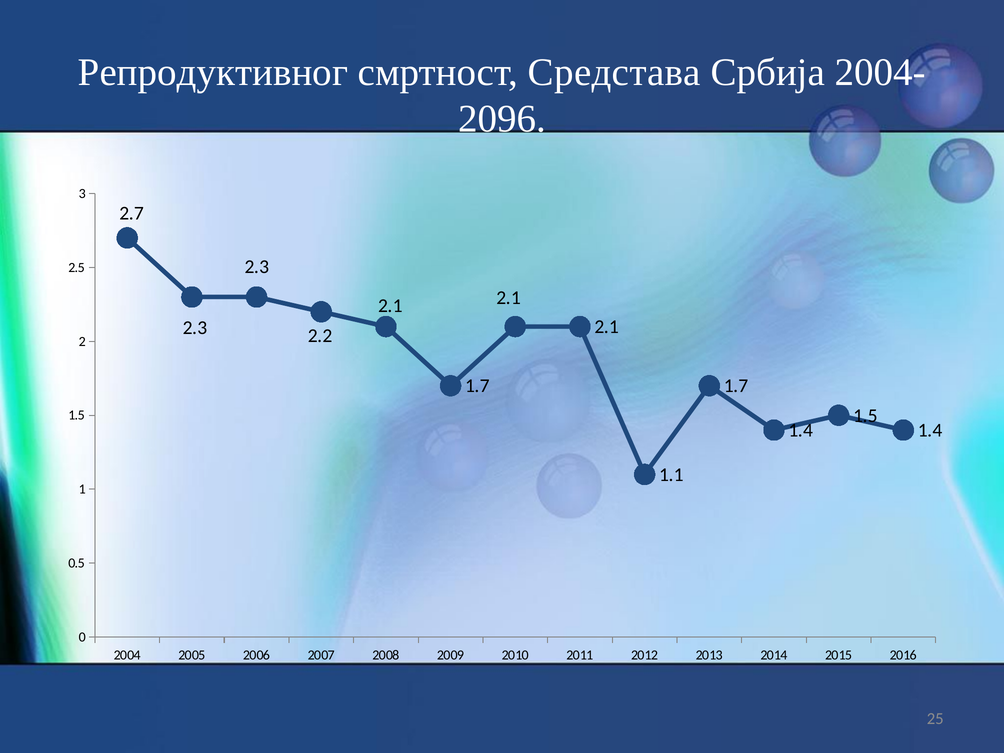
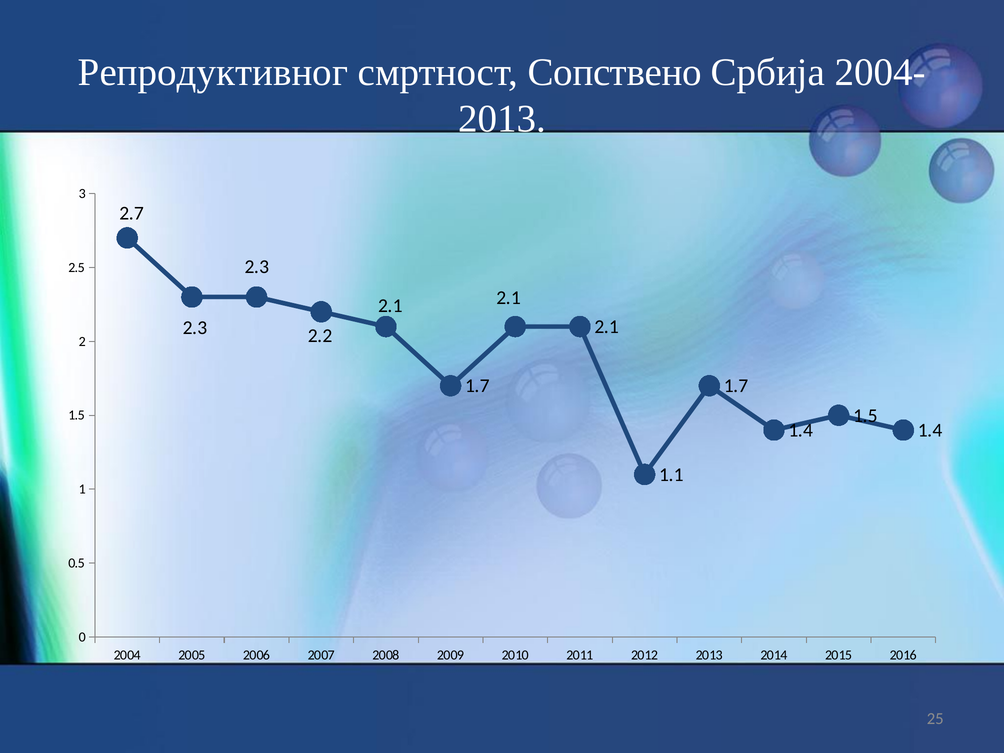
Средстава: Средстава -> Сопствено (615, 72)
2096: 2096 -> 2013 (502, 119)
